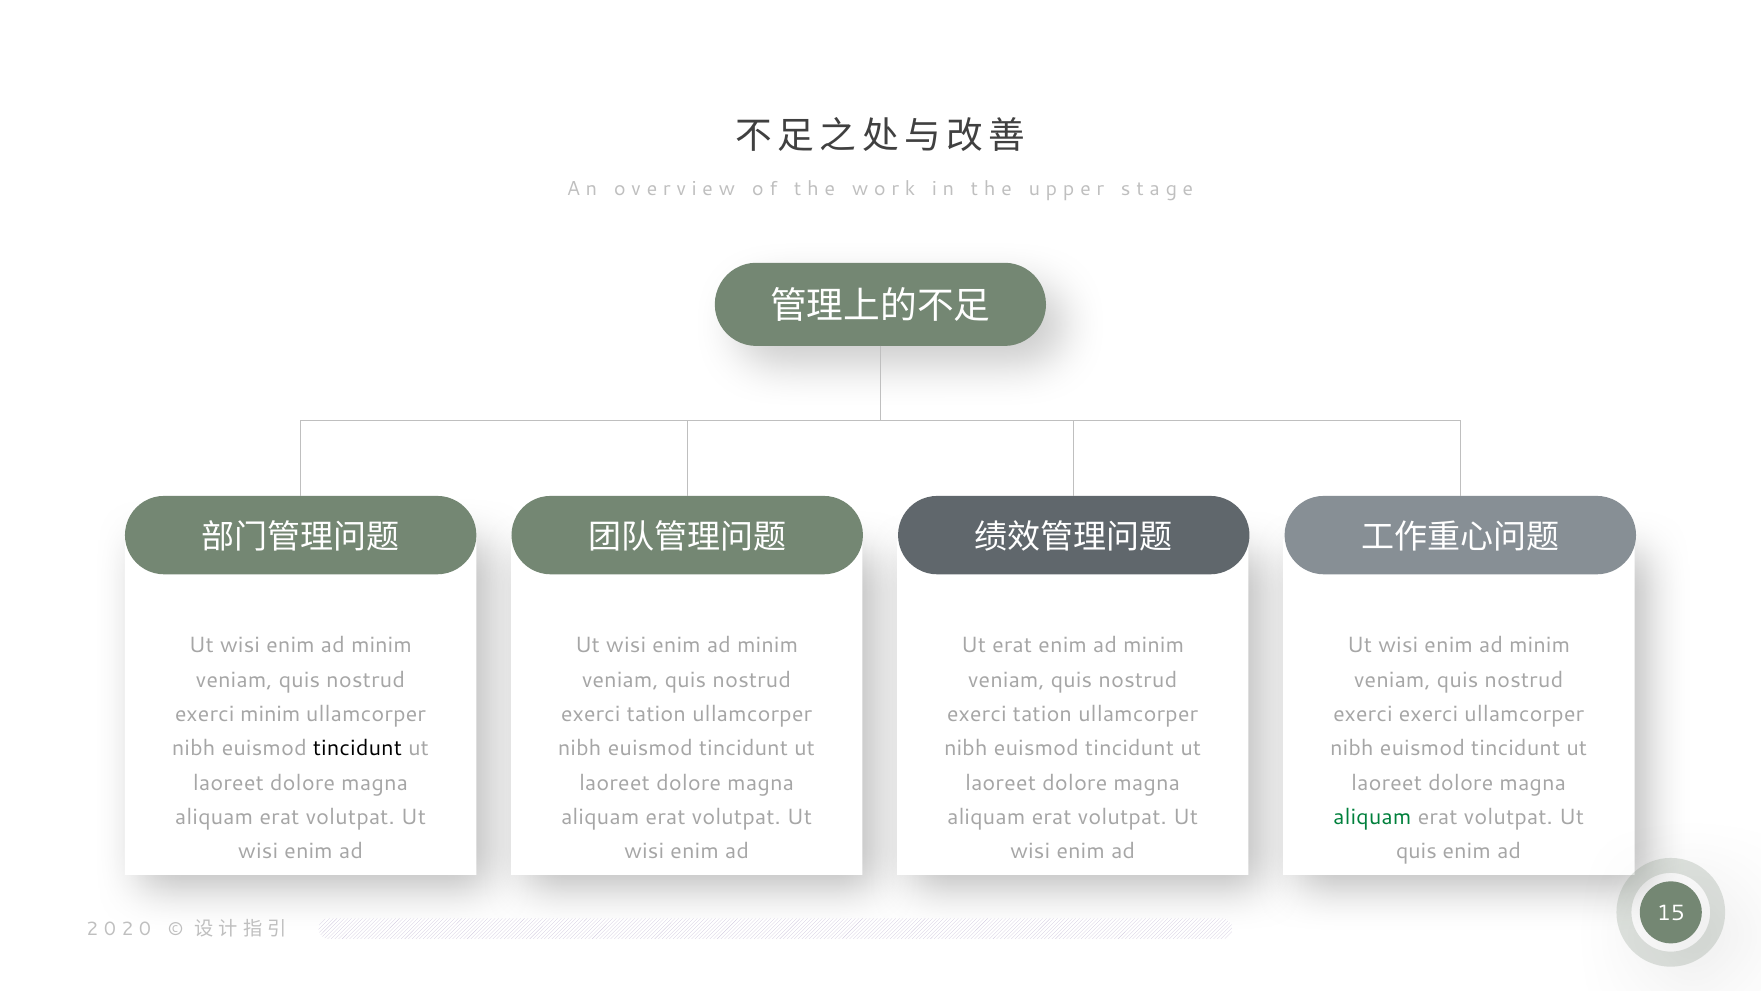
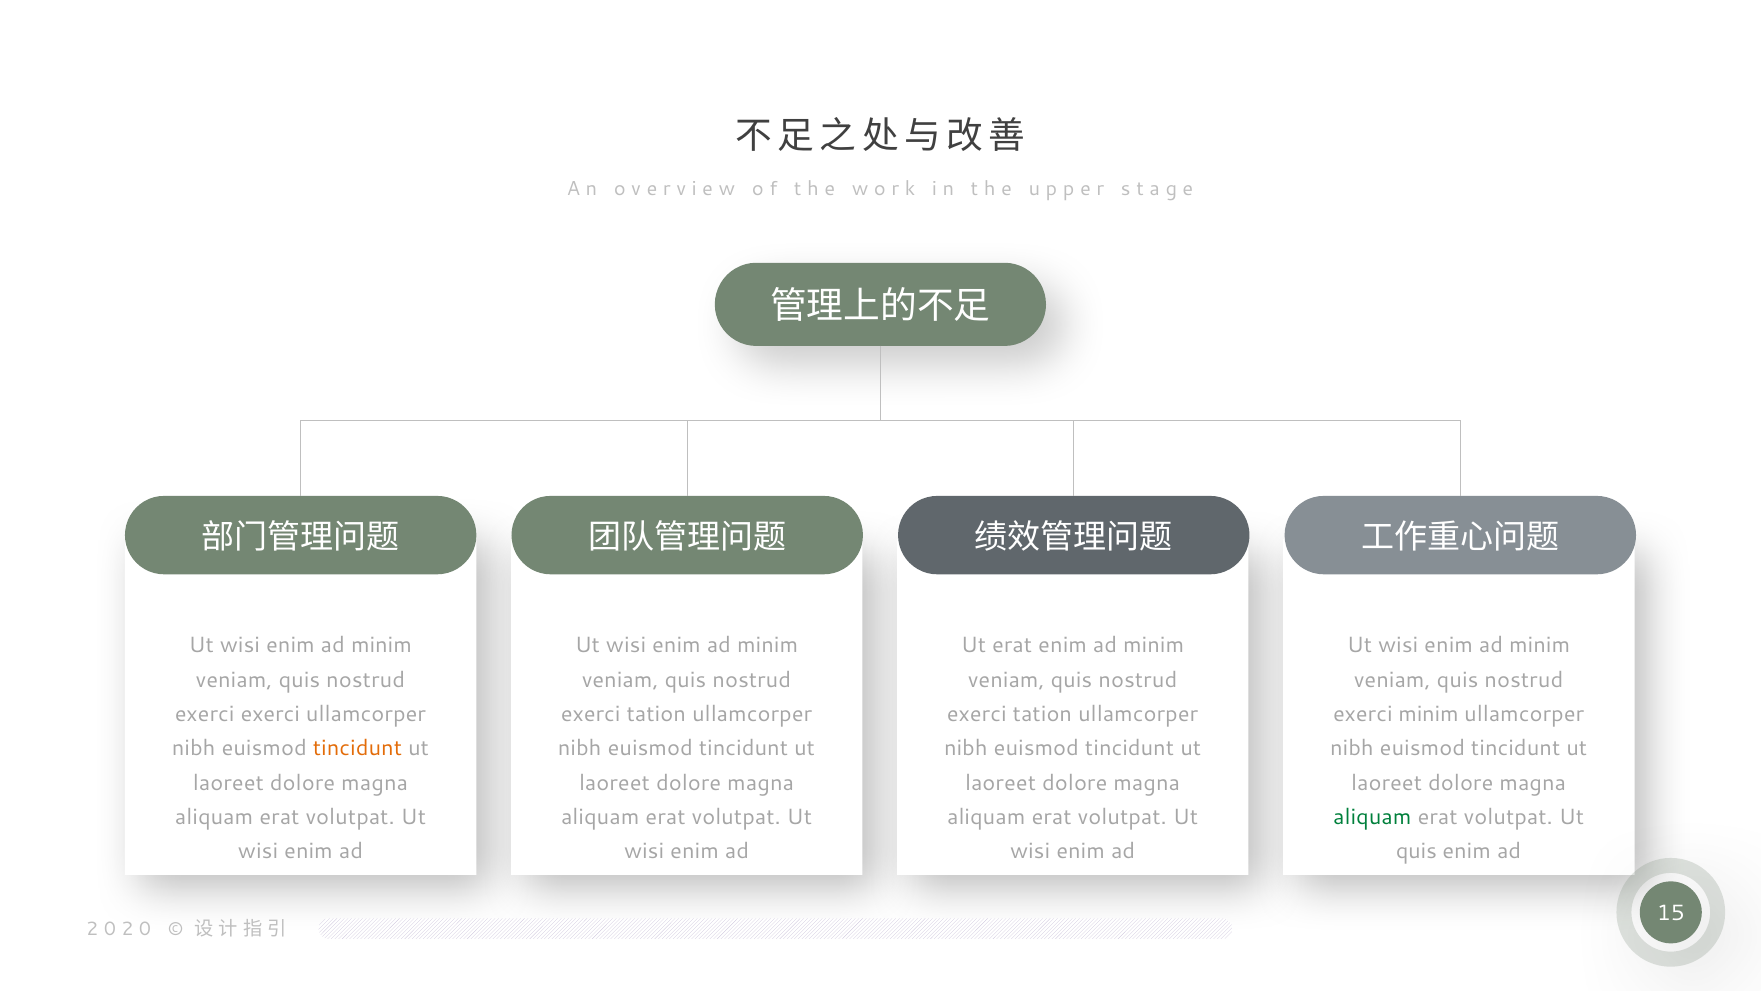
exerci minim: minim -> exerci (270, 714)
exerci exerci: exerci -> minim (1429, 714)
tincidunt colour: black -> orange (357, 748)
